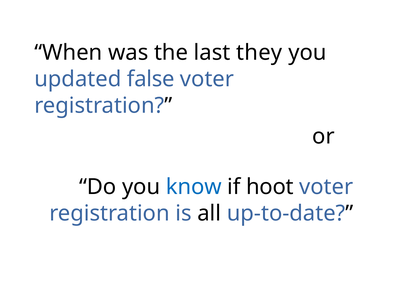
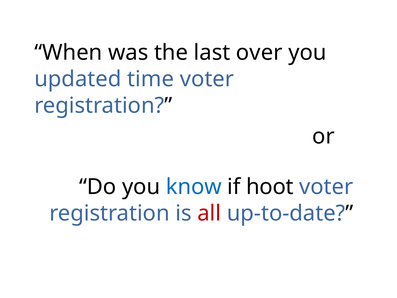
they: they -> over (259, 53)
false: false -> time (151, 79)
all colour: black -> red (209, 213)
